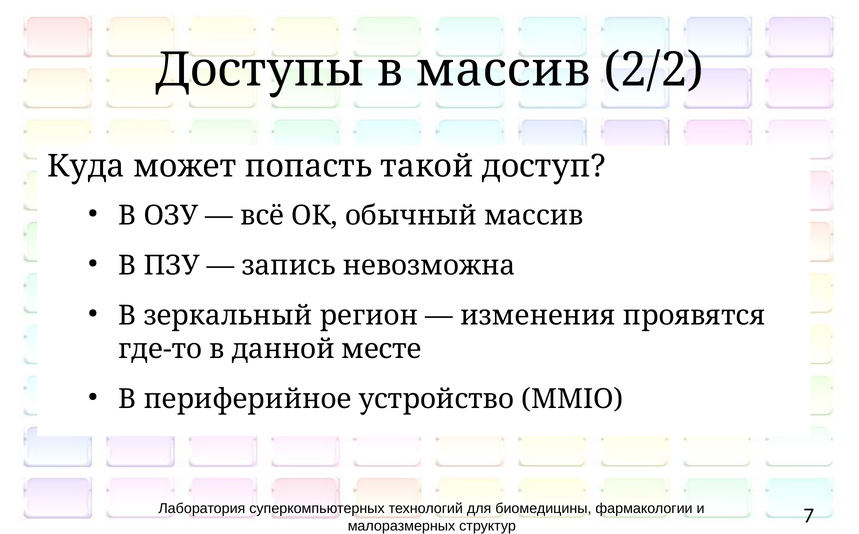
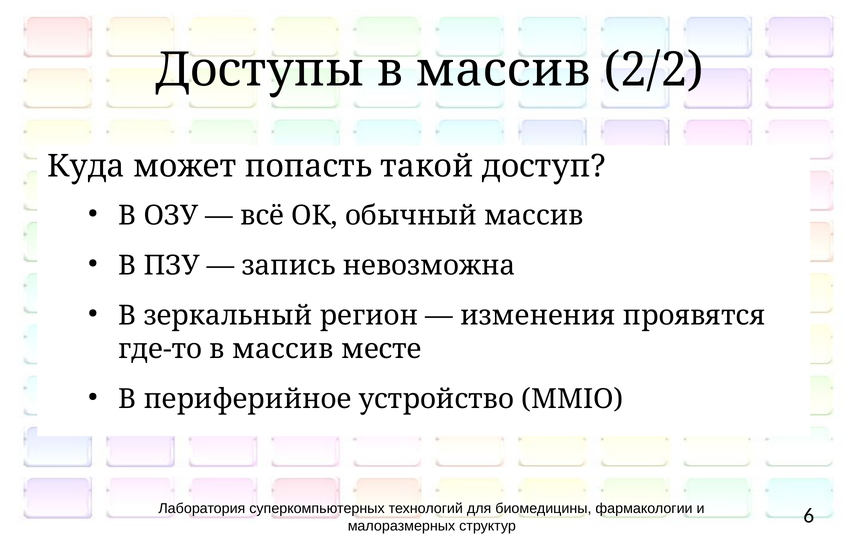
где-то в данной: данной -> массив (283, 349)
7: 7 -> 6 (809, 516)
